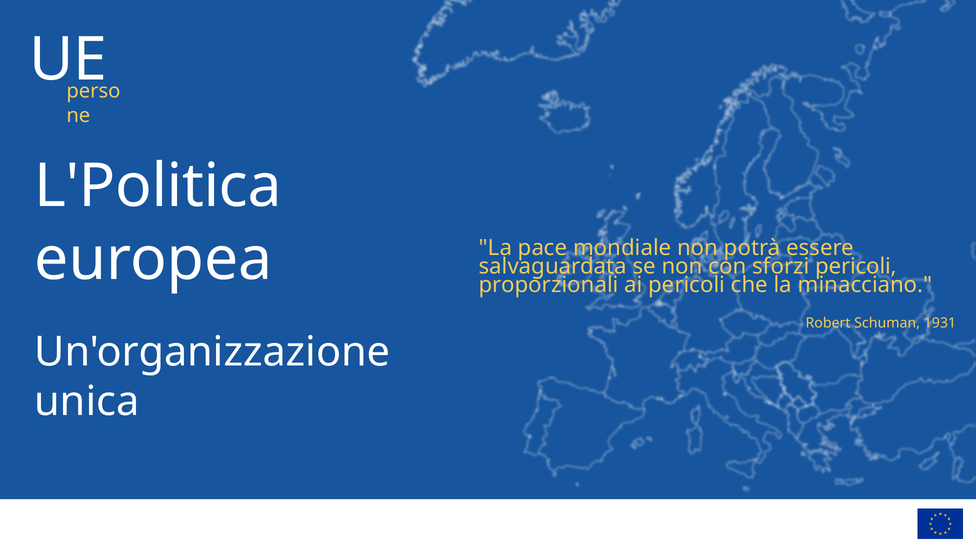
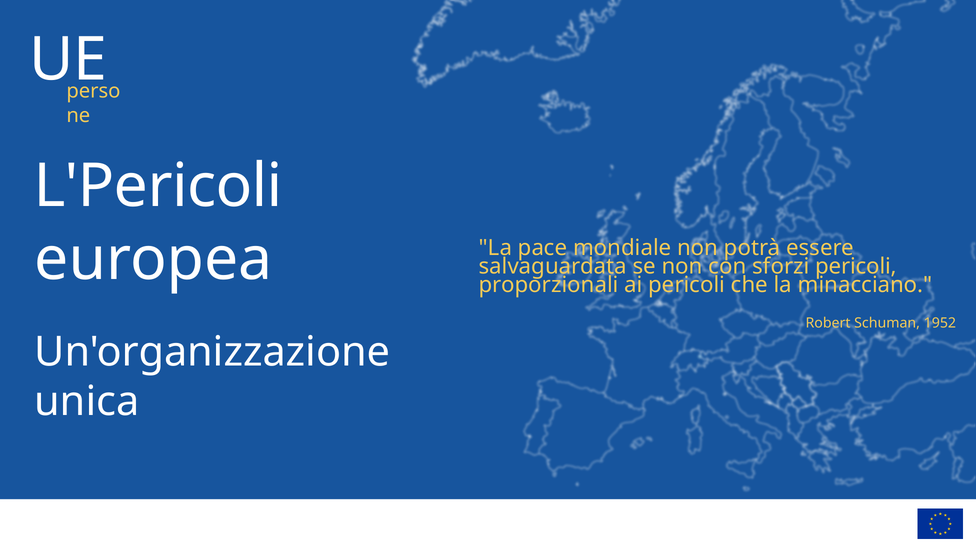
L'Politica: L'Politica -> L'Pericoli (158, 186)
1931: 1931 -> 1952 (940, 324)
